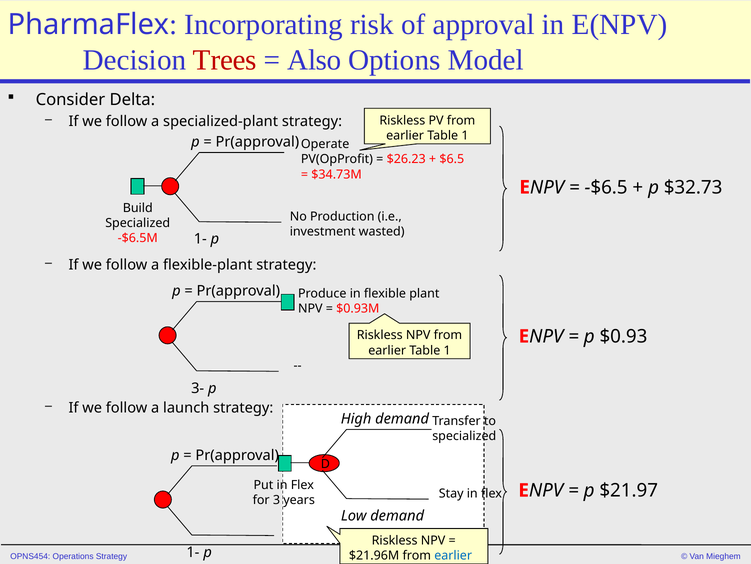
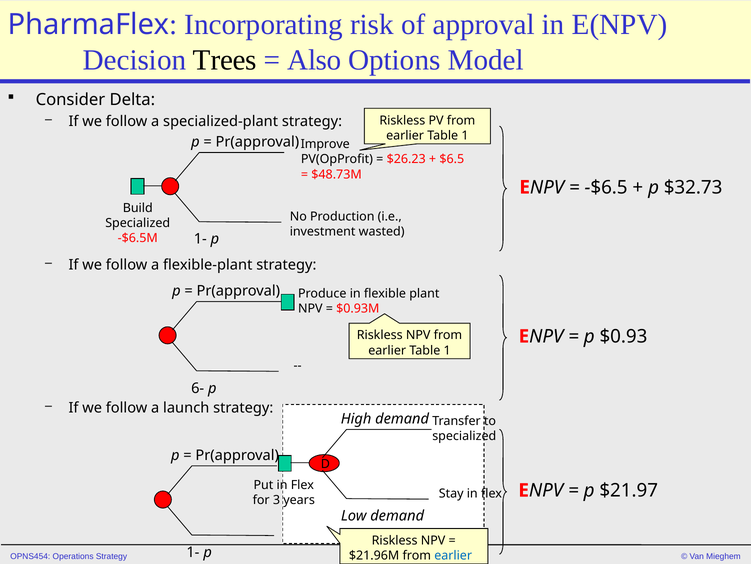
Trees colour: red -> black (225, 60)
Operate: Operate -> Improve (325, 144)
$34.73M: $34.73M -> $48.73M (337, 174)
3-: 3- -> 6- (198, 388)
